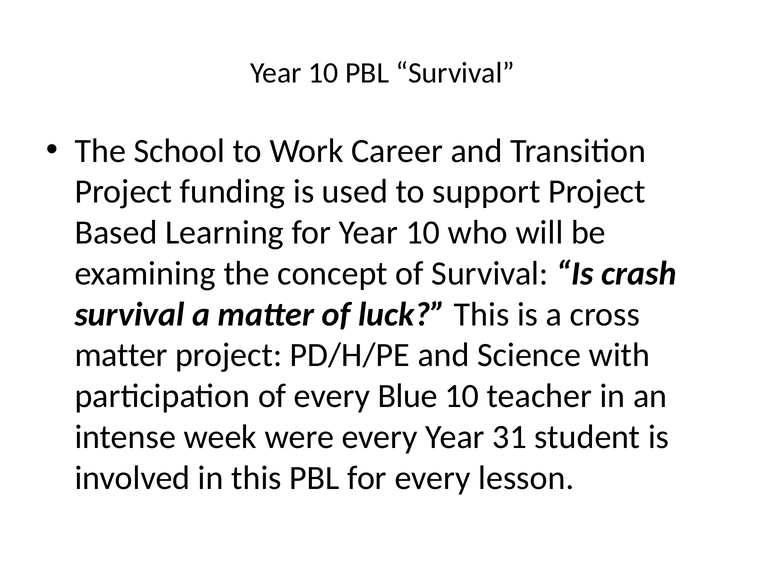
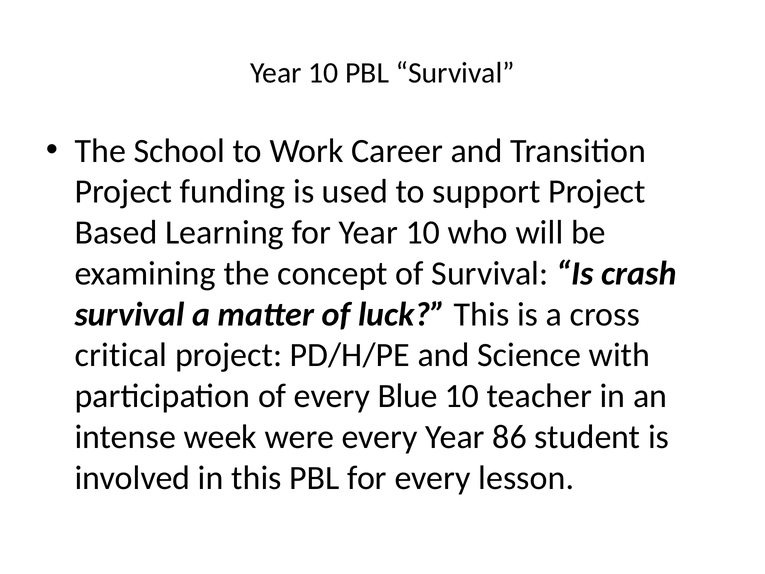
matter: matter -> critical (121, 355)
31: 31 -> 86 (510, 437)
